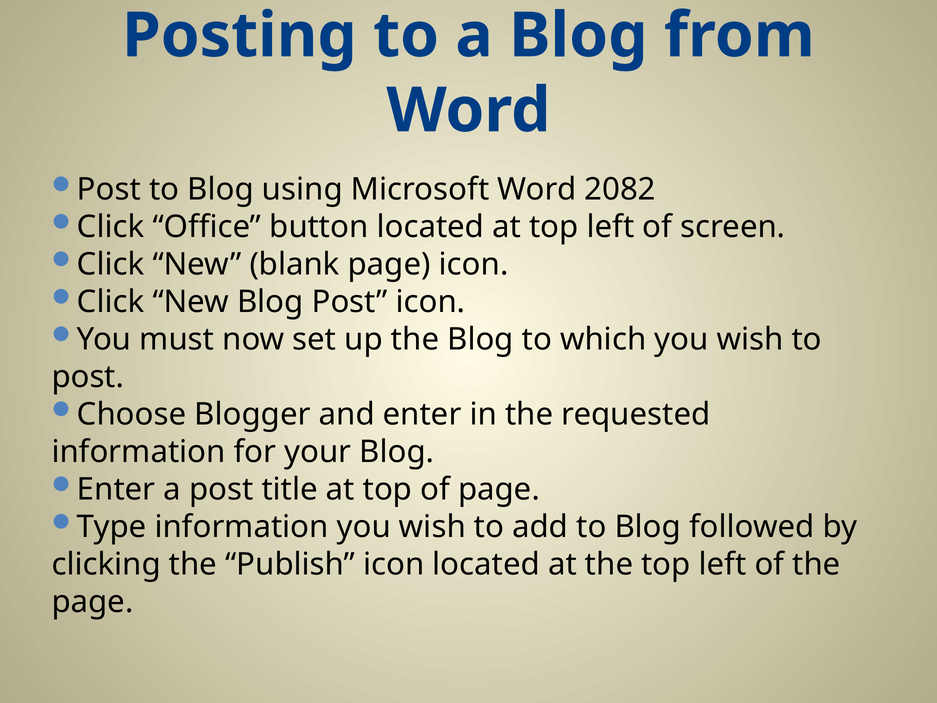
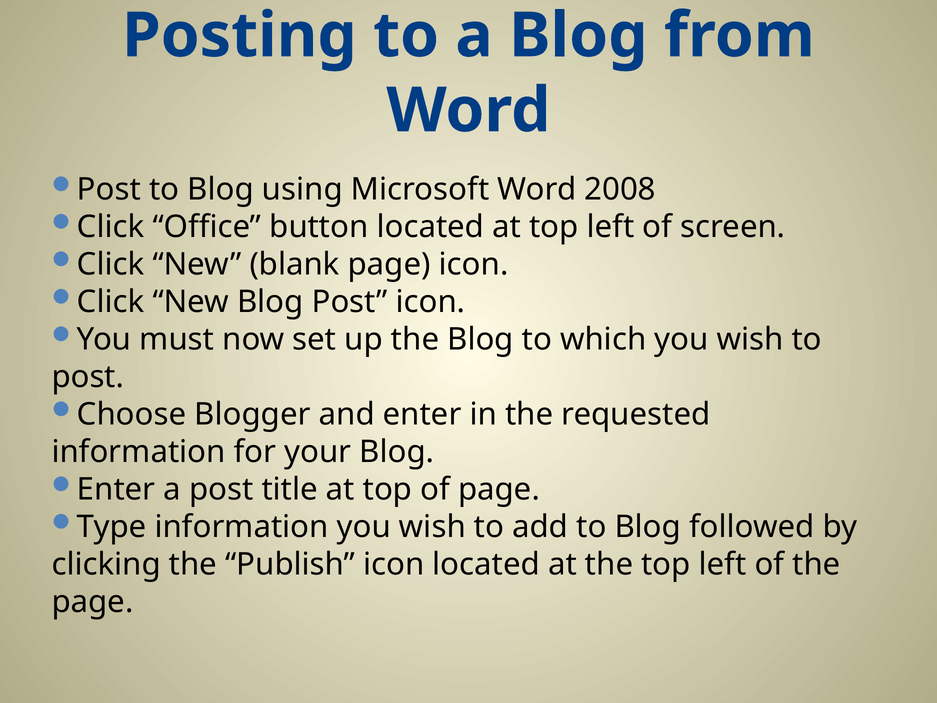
2082: 2082 -> 2008 (620, 190)
